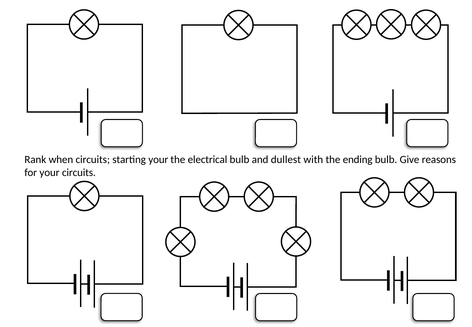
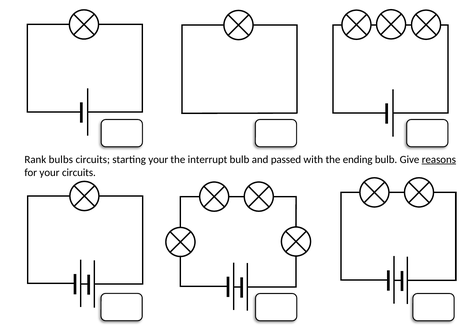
when: when -> bulbs (61, 159)
electrical: electrical -> interrupt (208, 159)
dullest: dullest -> passed (286, 159)
reasons underline: none -> present (439, 159)
